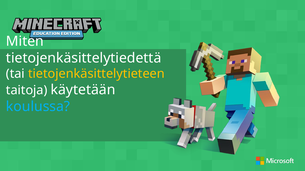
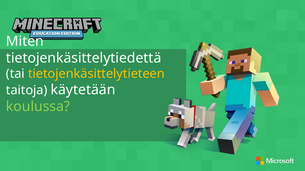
koulussa colour: light blue -> light green (38, 107)
